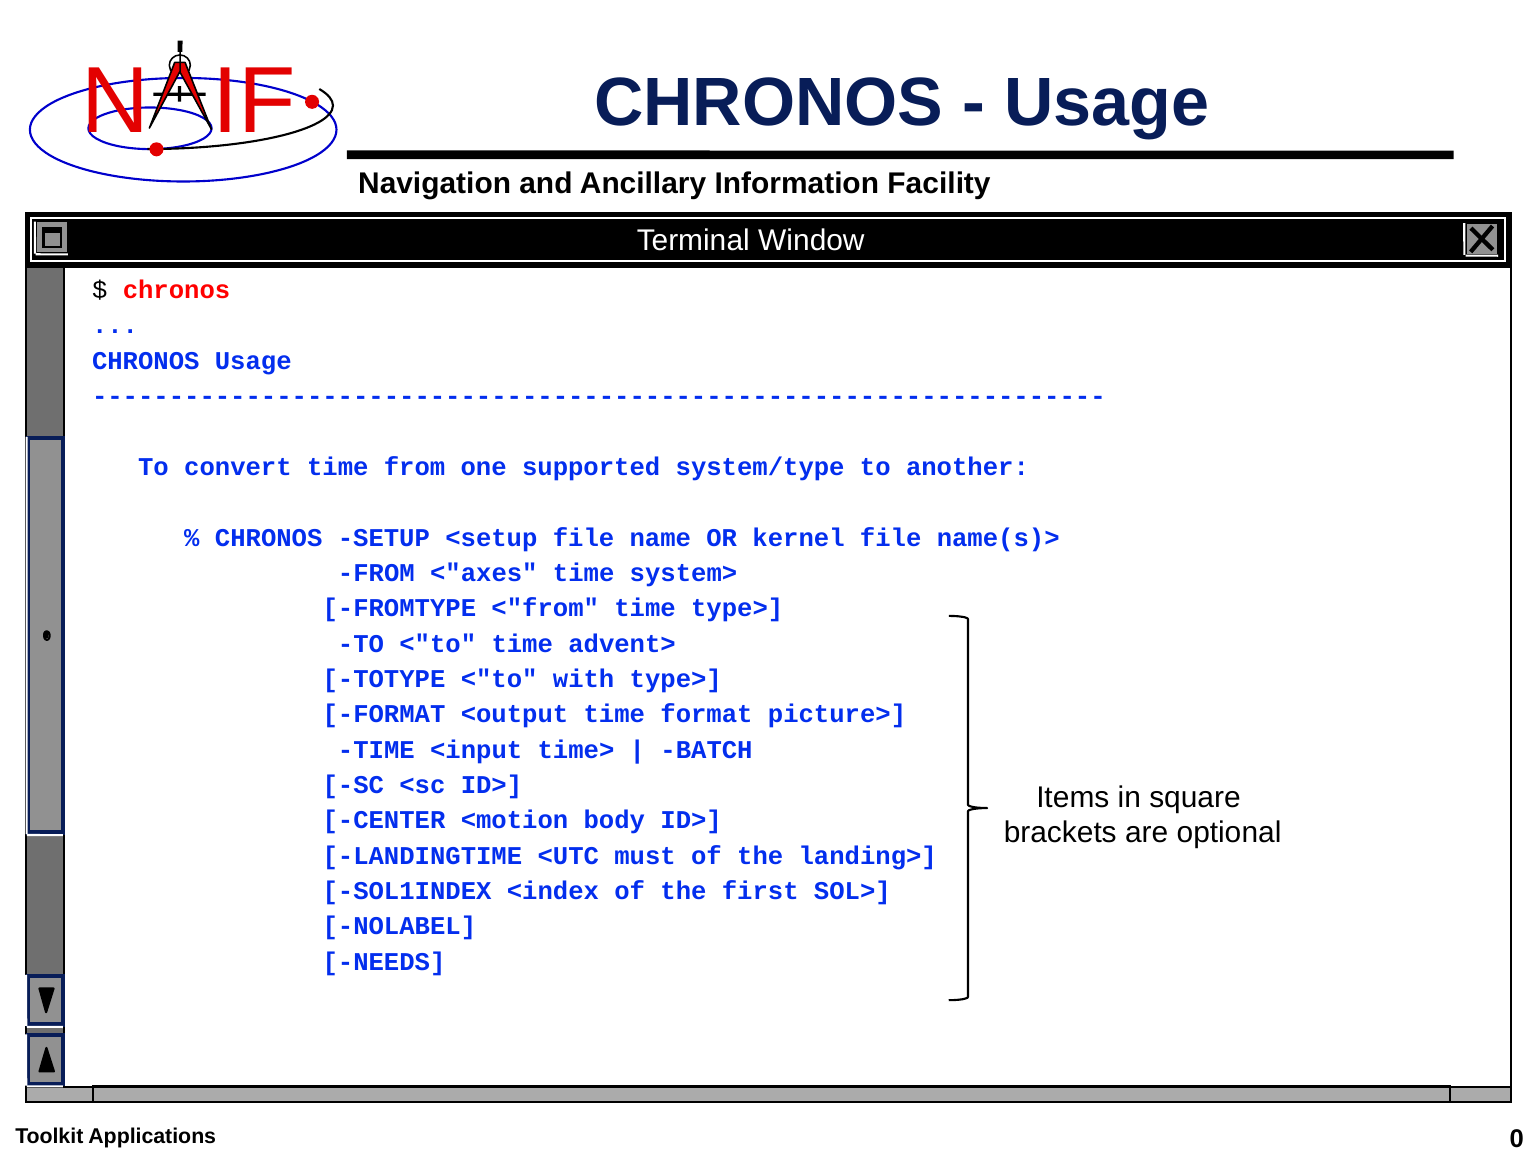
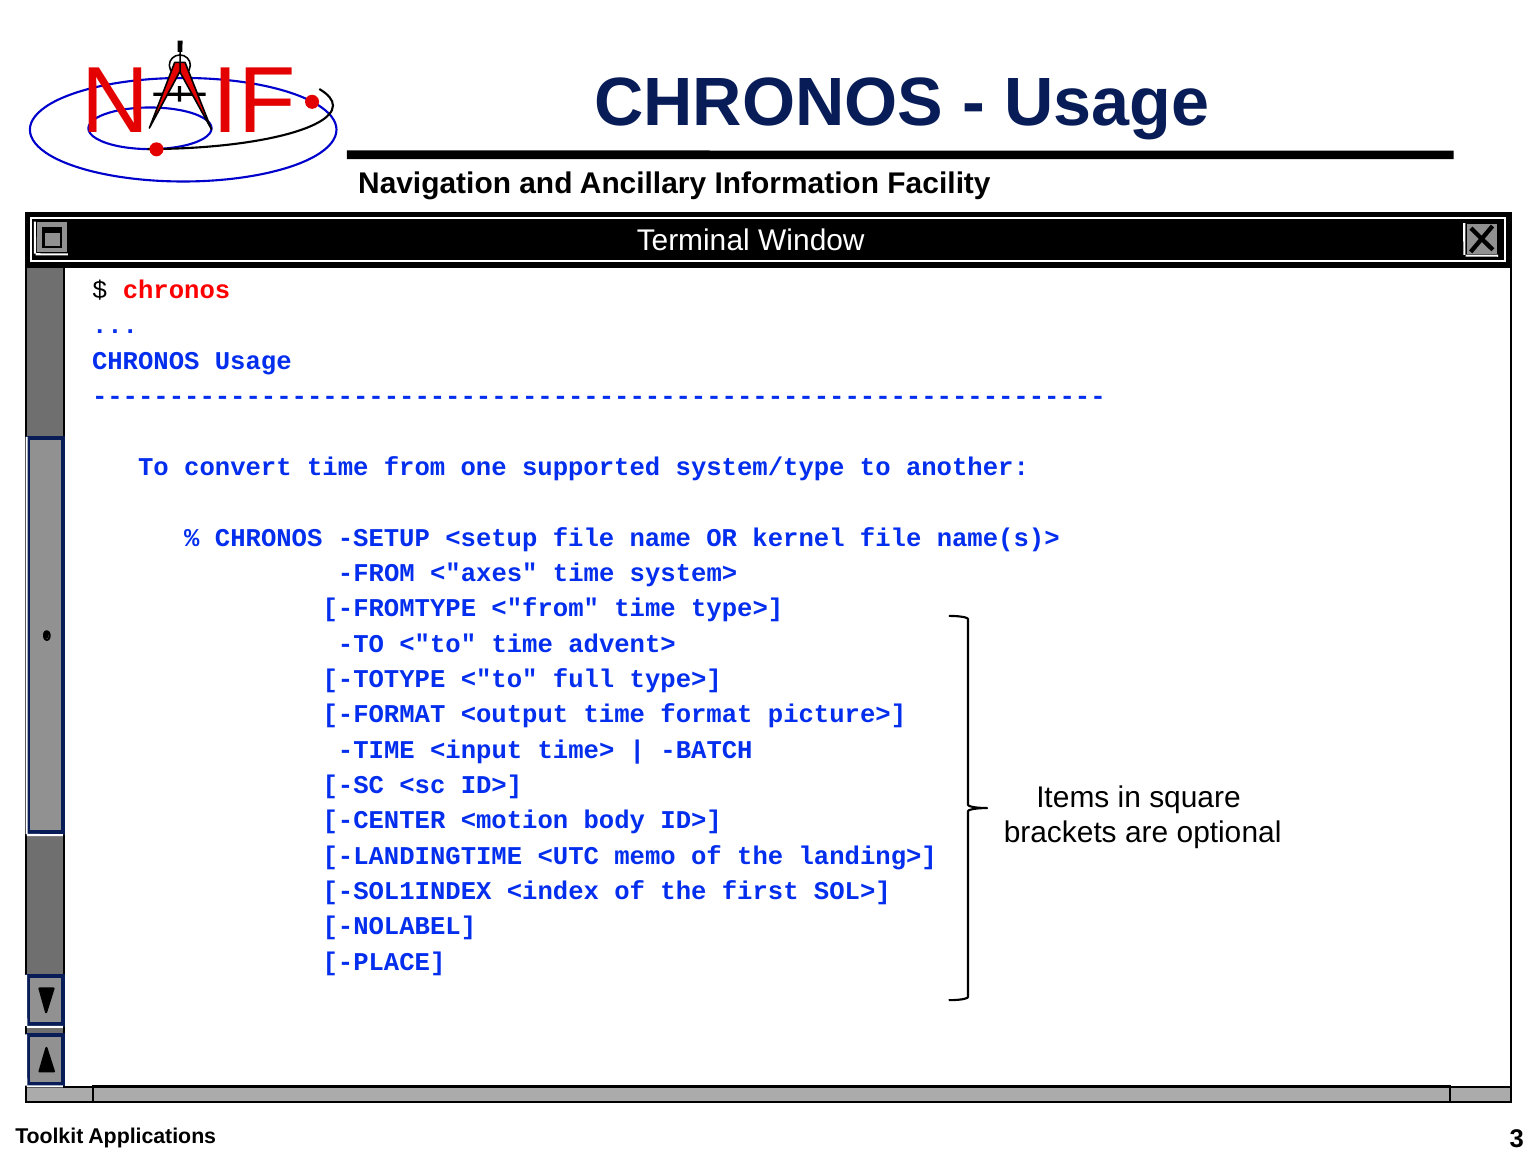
with: with -> full (584, 679)
must: must -> memo (645, 855)
NEEDS: NEEDS -> PLACE (384, 961)
0: 0 -> 3 (1517, 1139)
